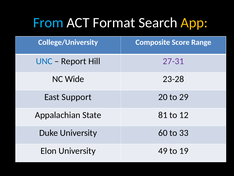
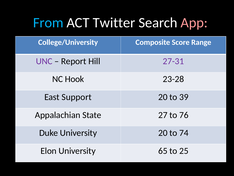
Format: Format -> Twitter (114, 23)
App colour: yellow -> pink (194, 23)
UNC colour: blue -> purple (44, 61)
Wide: Wide -> Hook (75, 79)
29: 29 -> 39 (184, 97)
81: 81 -> 27 (163, 115)
12: 12 -> 76 (184, 115)
University 60: 60 -> 20 (163, 133)
33: 33 -> 74 (184, 133)
49: 49 -> 65 (163, 150)
19: 19 -> 25 (184, 150)
